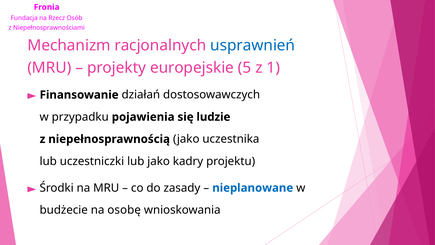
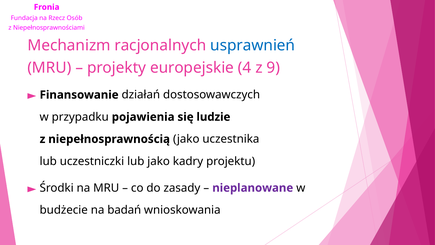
5: 5 -> 4 (245, 68)
1: 1 -> 9 (273, 68)
nieplanowane colour: blue -> purple (253, 188)
osobę: osobę -> badań (124, 210)
